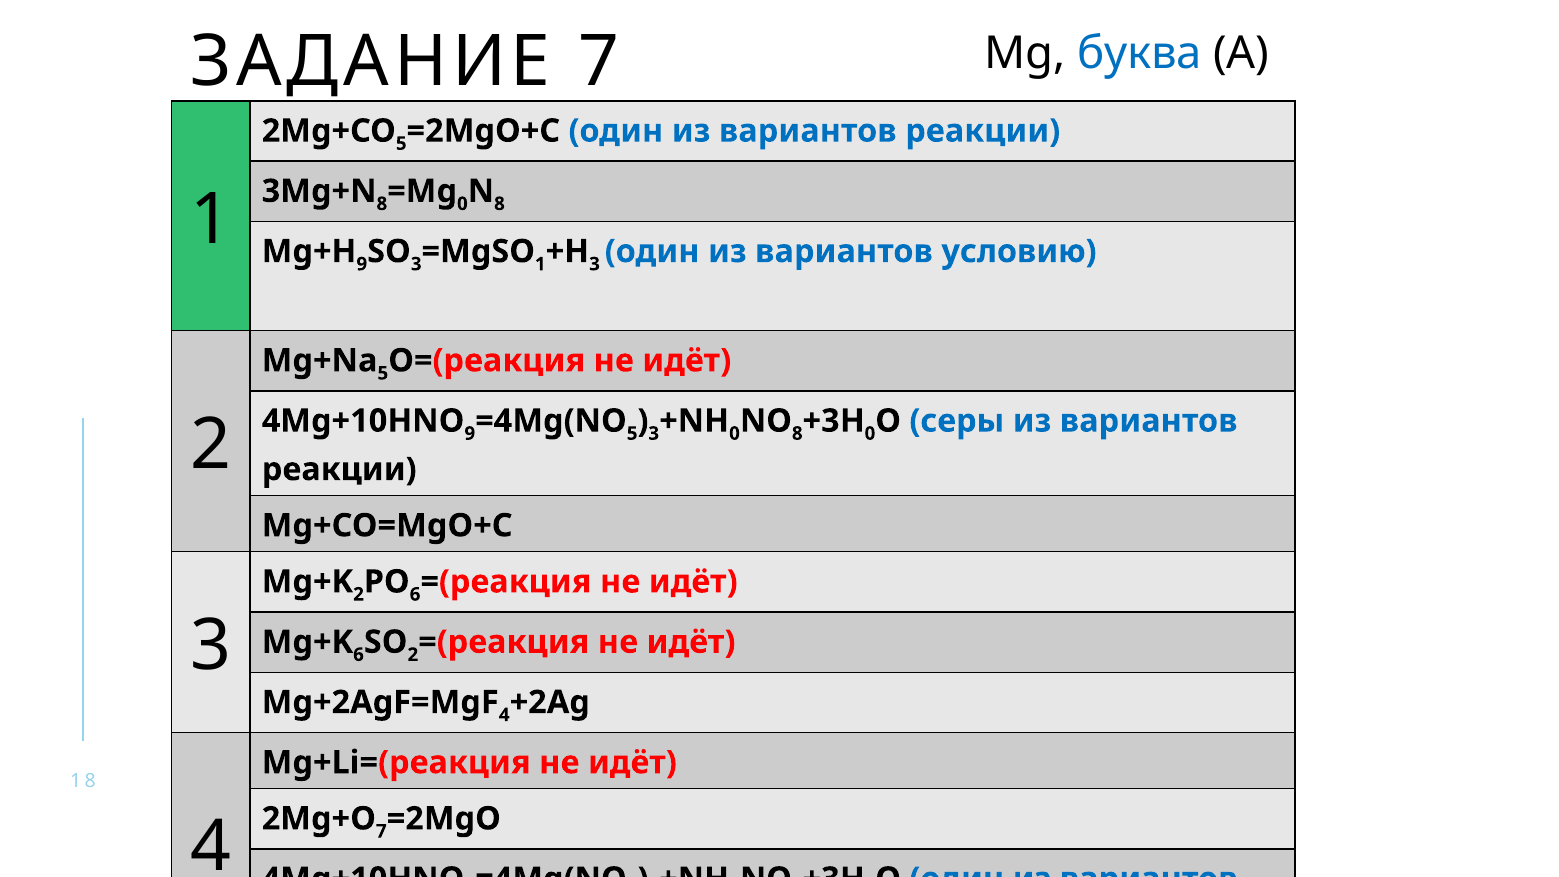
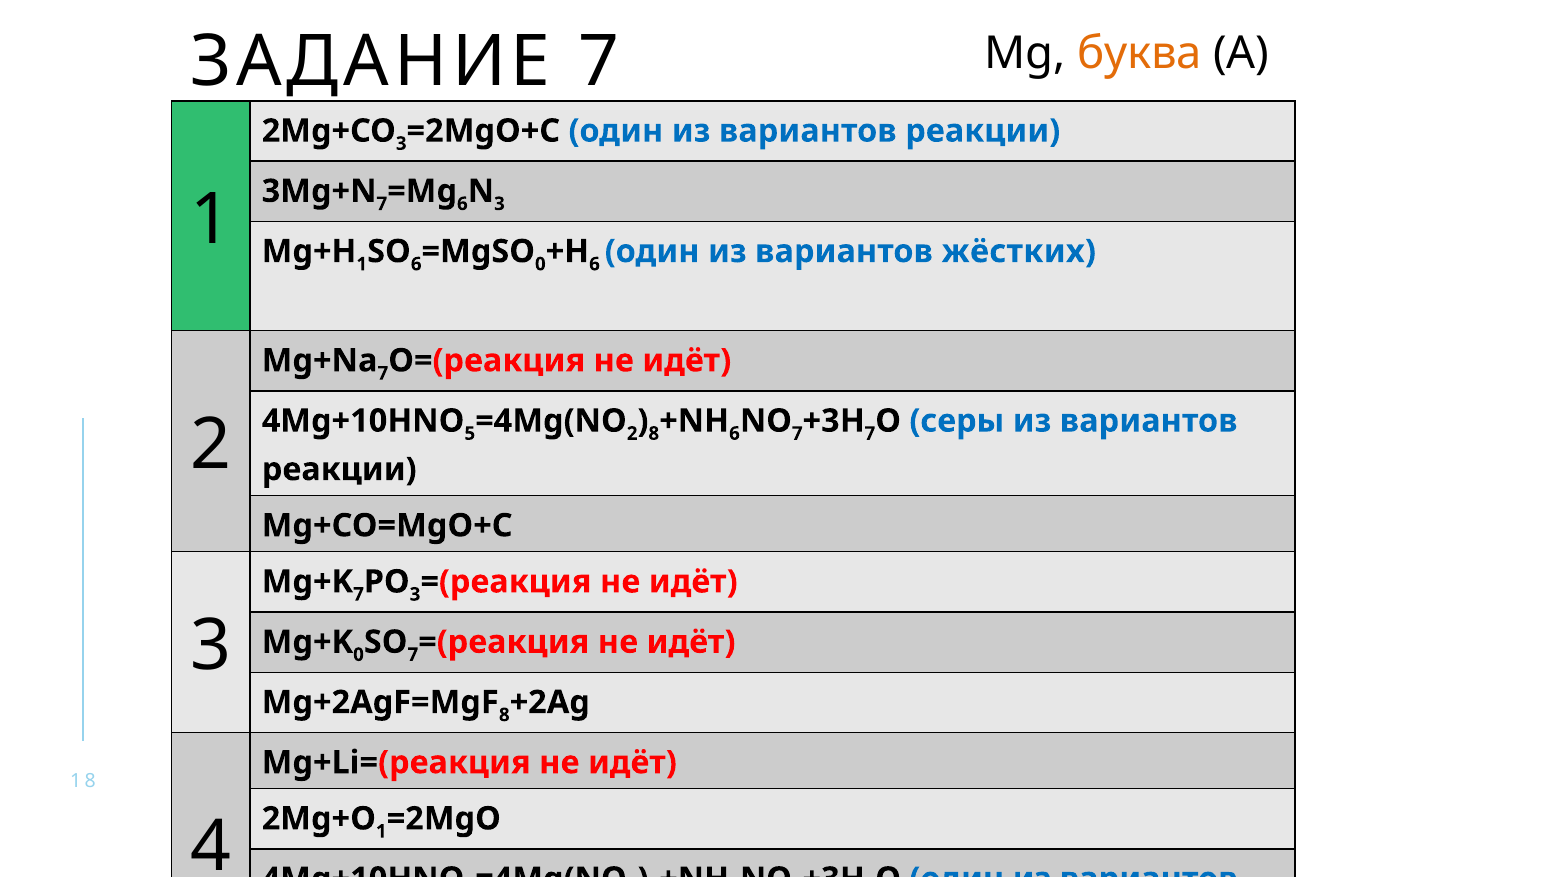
буква colour: blue -> orange (1140, 53)
5: 5 -> 3 (401, 144)
8: 8 -> 7 (382, 204)
0: 0 -> 6 (462, 204)
8: 8 -> 3 (499, 204)
9: 9 -> 1 (362, 264)
3: 3 -> 6 (416, 264)
1: 1 -> 0 (540, 264)
3: 3 -> 6 (595, 264)
условию: условию -> жёстких (1019, 251)
5: 5 -> 7 (383, 373)
9: 9 -> 5 (470, 433)
5: 5 -> 2 (632, 433)
3: 3 -> 8 (654, 433)
0: 0 -> 6 (734, 433)
8: 8 -> 7 (797, 433)
0: 0 -> 7 (870, 433)
2: 2 -> 7 (359, 594)
6: 6 -> 3 (415, 594)
6: 6 -> 0 (359, 655)
2: 2 -> 7 (413, 655)
4: 4 -> 8 (504, 715)
7: 7 -> 1 (381, 831)
